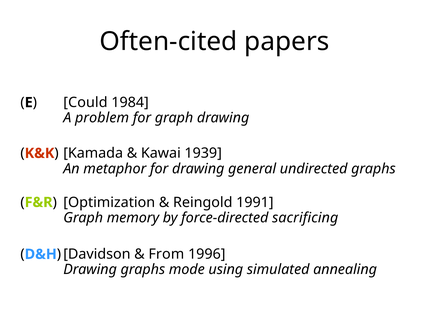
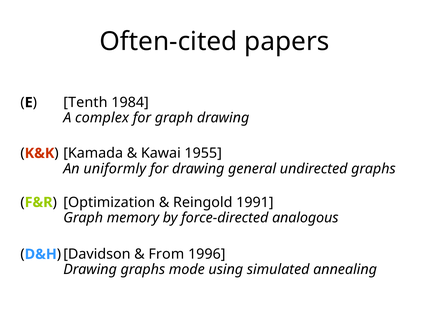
Could: Could -> Tenth (85, 103)
problem: problem -> complex (102, 118)
1939: 1939 -> 1955 (203, 154)
metaphor: metaphor -> uniformly (115, 169)
sacrificing: sacrificing -> analogous (305, 218)
